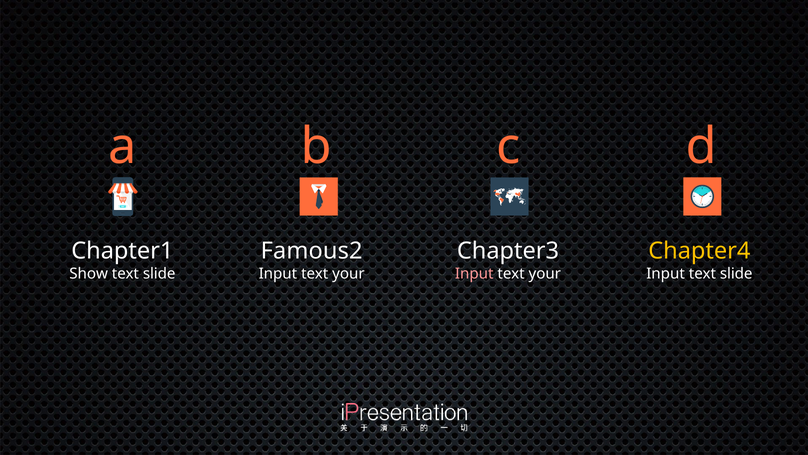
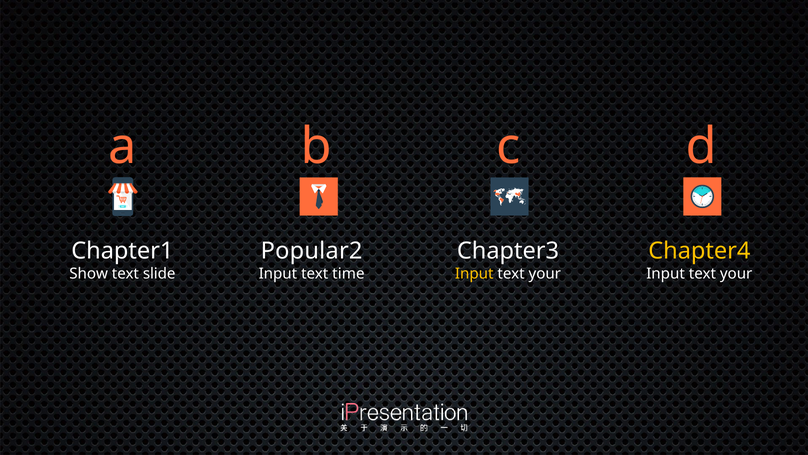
Famous2: Famous2 -> Popular2 (312, 251)
your: your -> time (348, 273)
Input colour: pink -> yellow (474, 273)
slide: slide -> your (736, 273)
